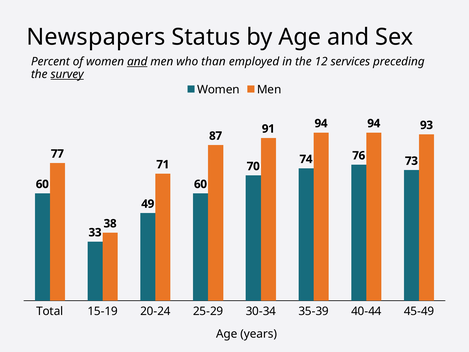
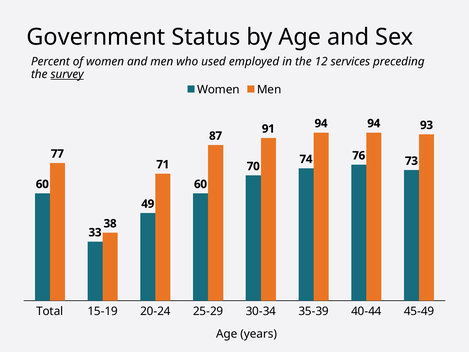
Newspapers: Newspapers -> Government (96, 37)
and underline: present -> none (137, 62)
than: than -> used (213, 62)
